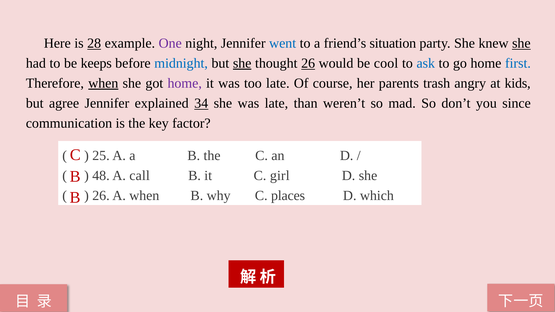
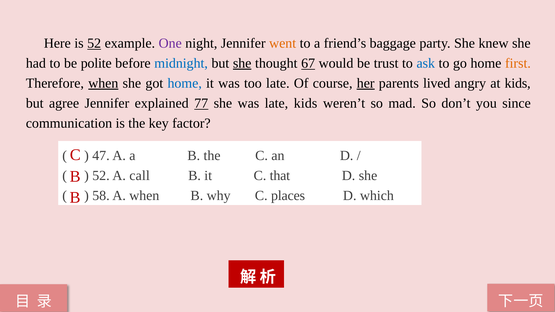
is 28: 28 -> 52 (94, 43)
went colour: blue -> orange (283, 43)
situation: situation -> baggage (393, 43)
she underline: present -> none (521, 43)
keeps: keeps -> polite (96, 63)
thought 26: 26 -> 67 (308, 63)
cool: cool -> trust (386, 63)
first colour: blue -> orange (518, 63)
home colour: purple -> blue (185, 83)
her underline: none -> present (366, 83)
trash: trash -> lived (437, 83)
34: 34 -> 77 (201, 103)
late than: than -> kids (306, 103)
25: 25 -> 47 (101, 156)
48: 48 -> 52 (101, 176)
girl: girl -> that (280, 176)
26: 26 -> 58 (101, 196)
